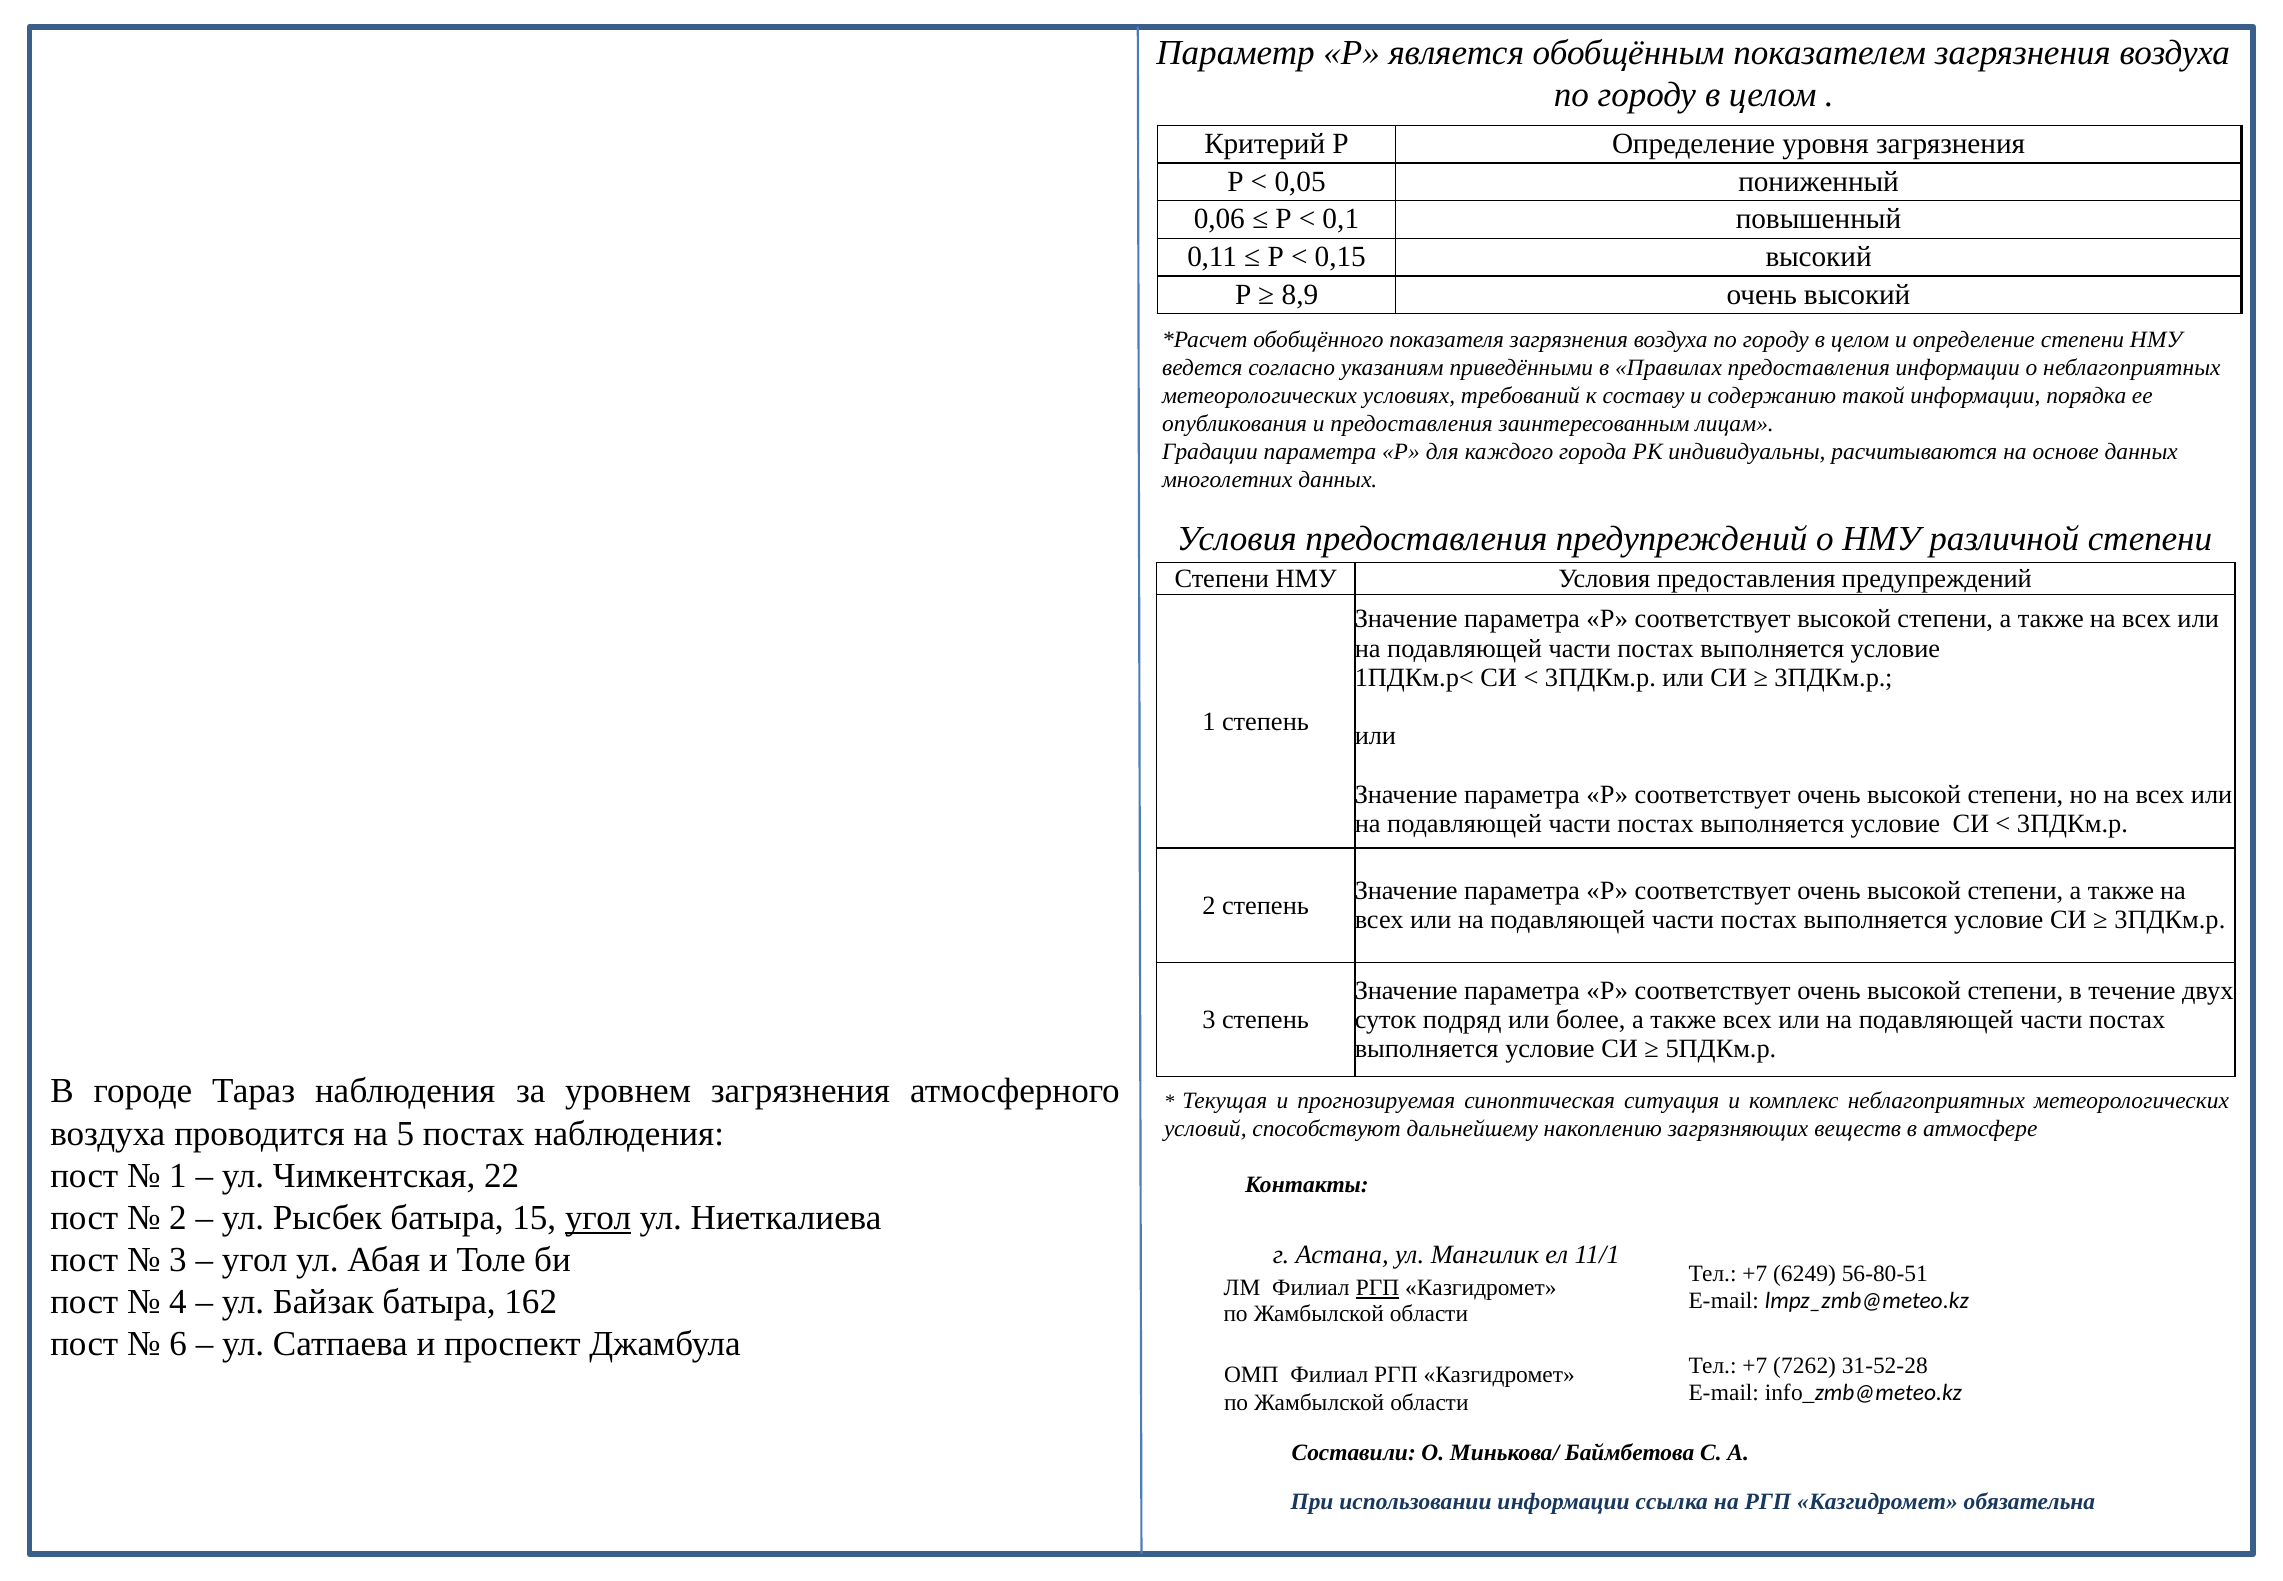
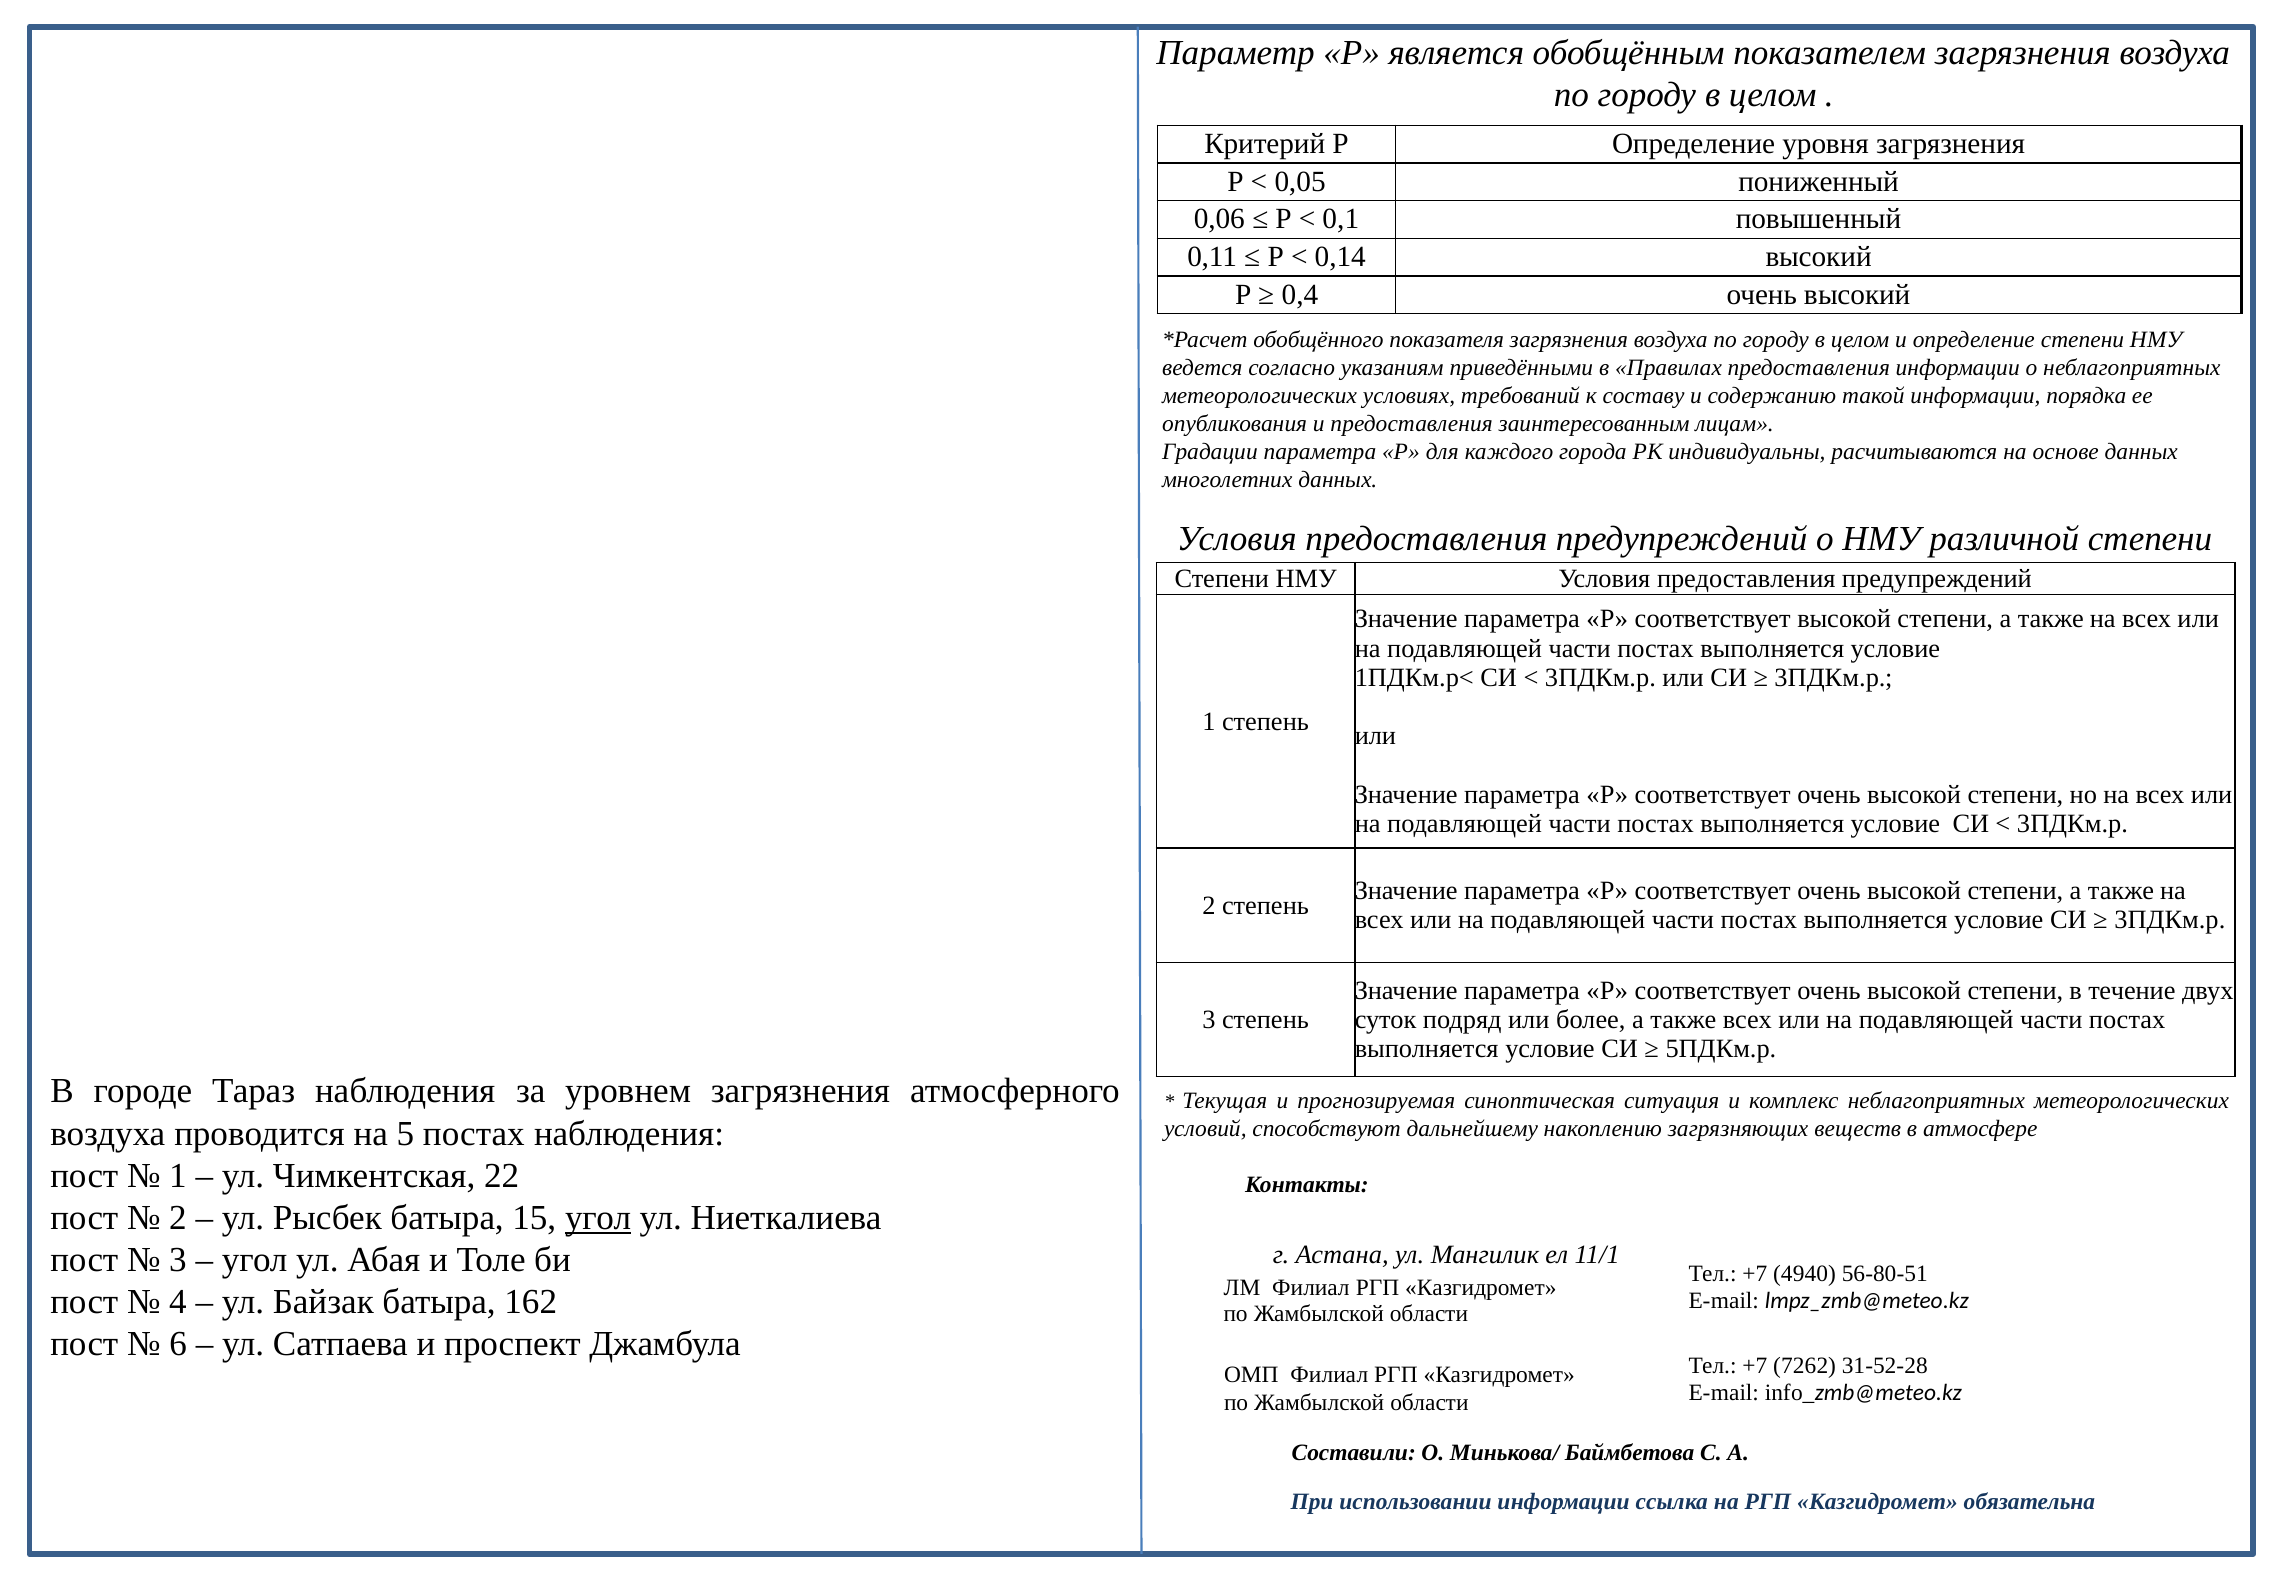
0,15: 0,15 -> 0,14 (1340, 257)
8,9: 8,9 -> 0,4 (1300, 295)
6249: 6249 -> 4940 (1805, 1273)
РГП underline: present -> none (1378, 1287)
